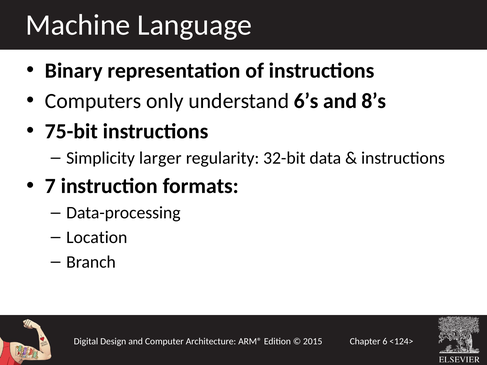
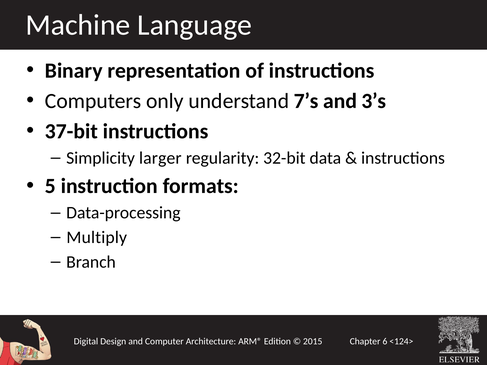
6’s: 6’s -> 7’s (306, 101)
8’s: 8’s -> 3’s (374, 101)
75-bit: 75-bit -> 37-bit (71, 131)
7: 7 -> 5 (50, 186)
Location: Location -> Multiply (97, 238)
